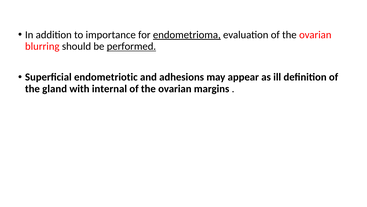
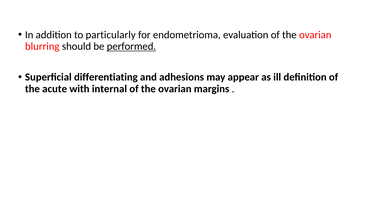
importance: importance -> particularly (111, 35)
endometrioma underline: present -> none (187, 35)
endometriotic: endometriotic -> differentiating (106, 77)
gland: gland -> acute (55, 89)
